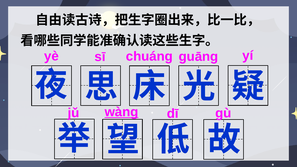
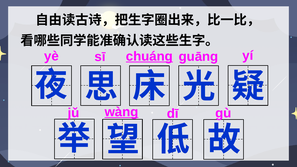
chuánɡ underline: none -> present (149, 56)
